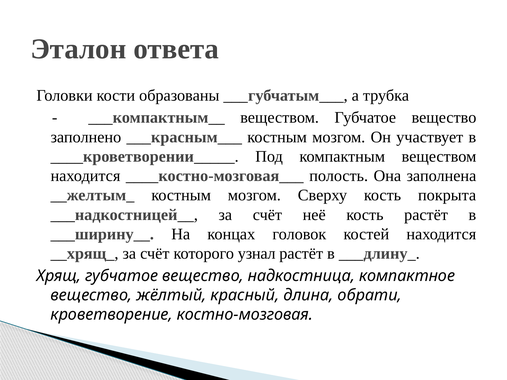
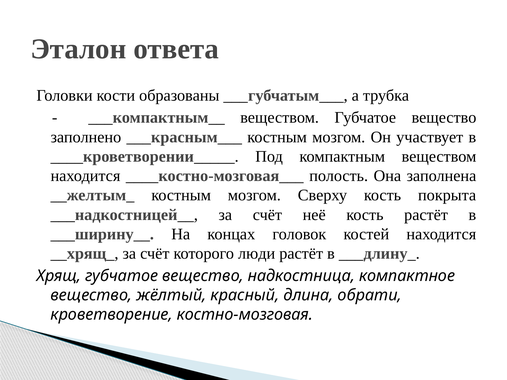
узнал: узнал -> люди (257, 254)
